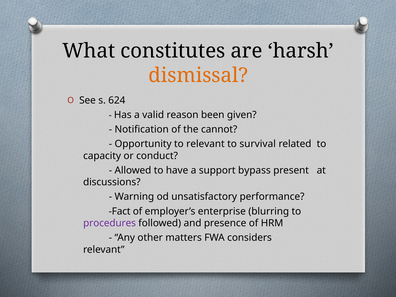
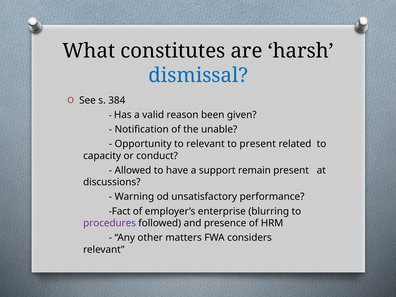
dismissal colour: orange -> blue (198, 75)
624: 624 -> 384 (117, 100)
cannot: cannot -> unable (219, 129)
to survival: survival -> present (258, 144)
bypass: bypass -> remain (254, 170)
